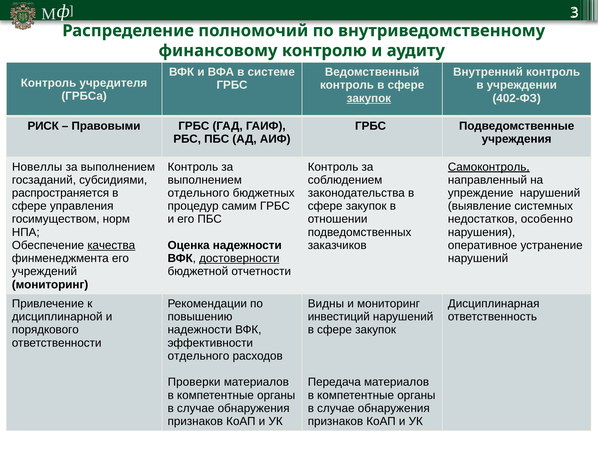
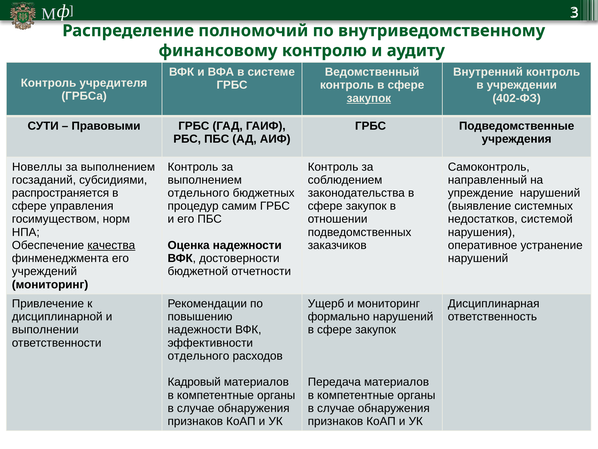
РИСК: РИСК -> СУТИ (43, 126)
Самоконтроль underline: present -> none (489, 167)
особенно: особенно -> системой (547, 219)
достоверности underline: present -> none (239, 258)
Видны: Видны -> Ущерб (326, 303)
инвестиций: инвестиций -> формально (339, 316)
порядкового: порядкового -> выполнении (45, 329)
Проверки: Проверки -> Кадровый (194, 382)
